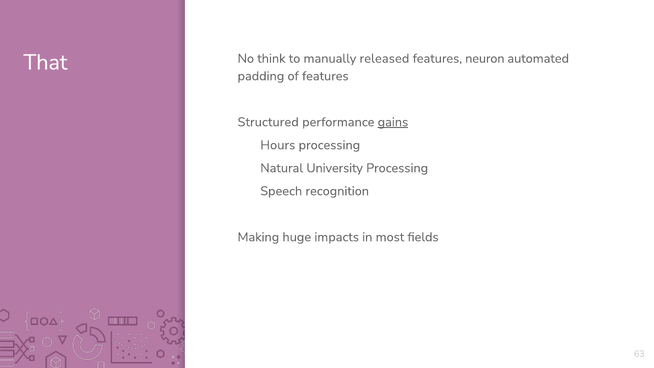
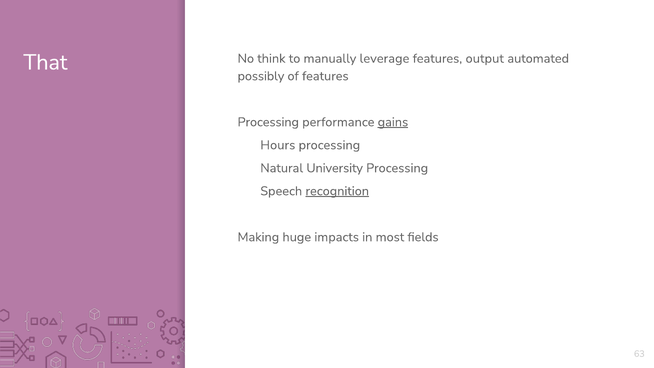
released: released -> leverage (384, 58)
neuron: neuron -> output (485, 58)
padding: padding -> possibly (261, 76)
Structured: Structured -> Processing (268, 122)
recognition underline: none -> present (337, 191)
